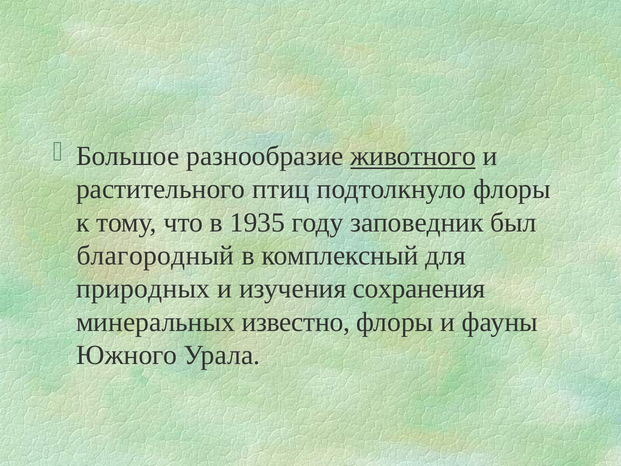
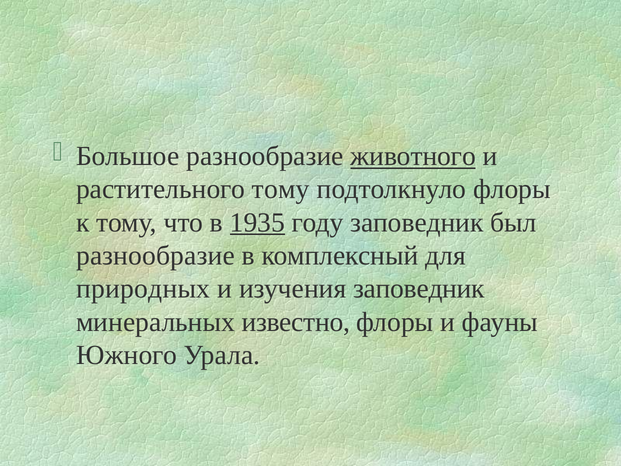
растительного птиц: птиц -> тому (281, 189)
1935 underline: none -> present (257, 222)
благородный: благородный -> разнообразие (155, 256)
изучения сохранения: сохранения -> заповедник (419, 289)
